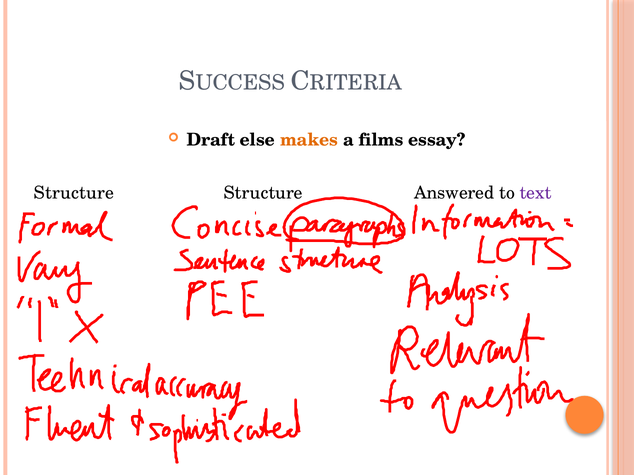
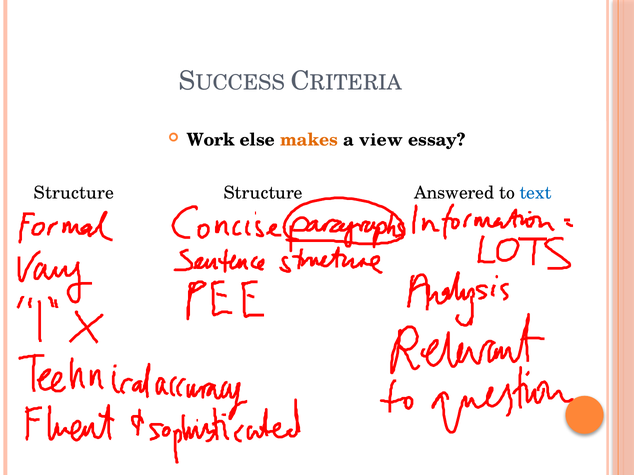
Draft: Draft -> Work (211, 140)
films: films -> view (381, 140)
text colour: purple -> blue (536, 193)
